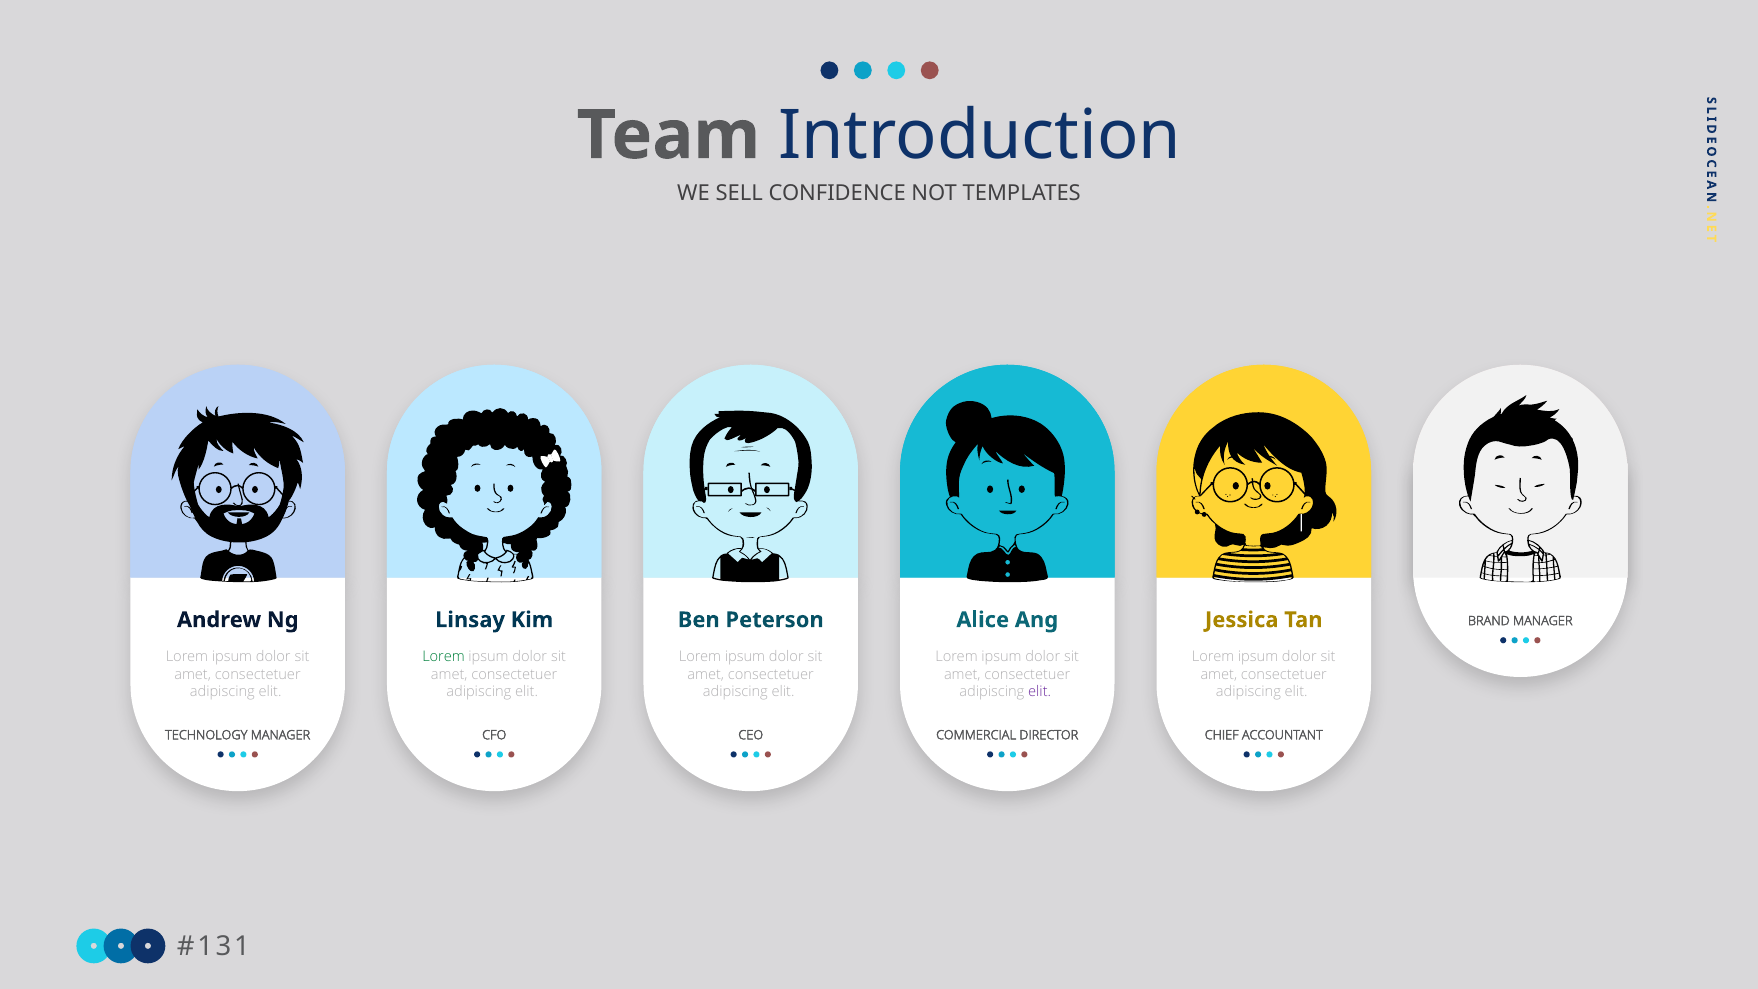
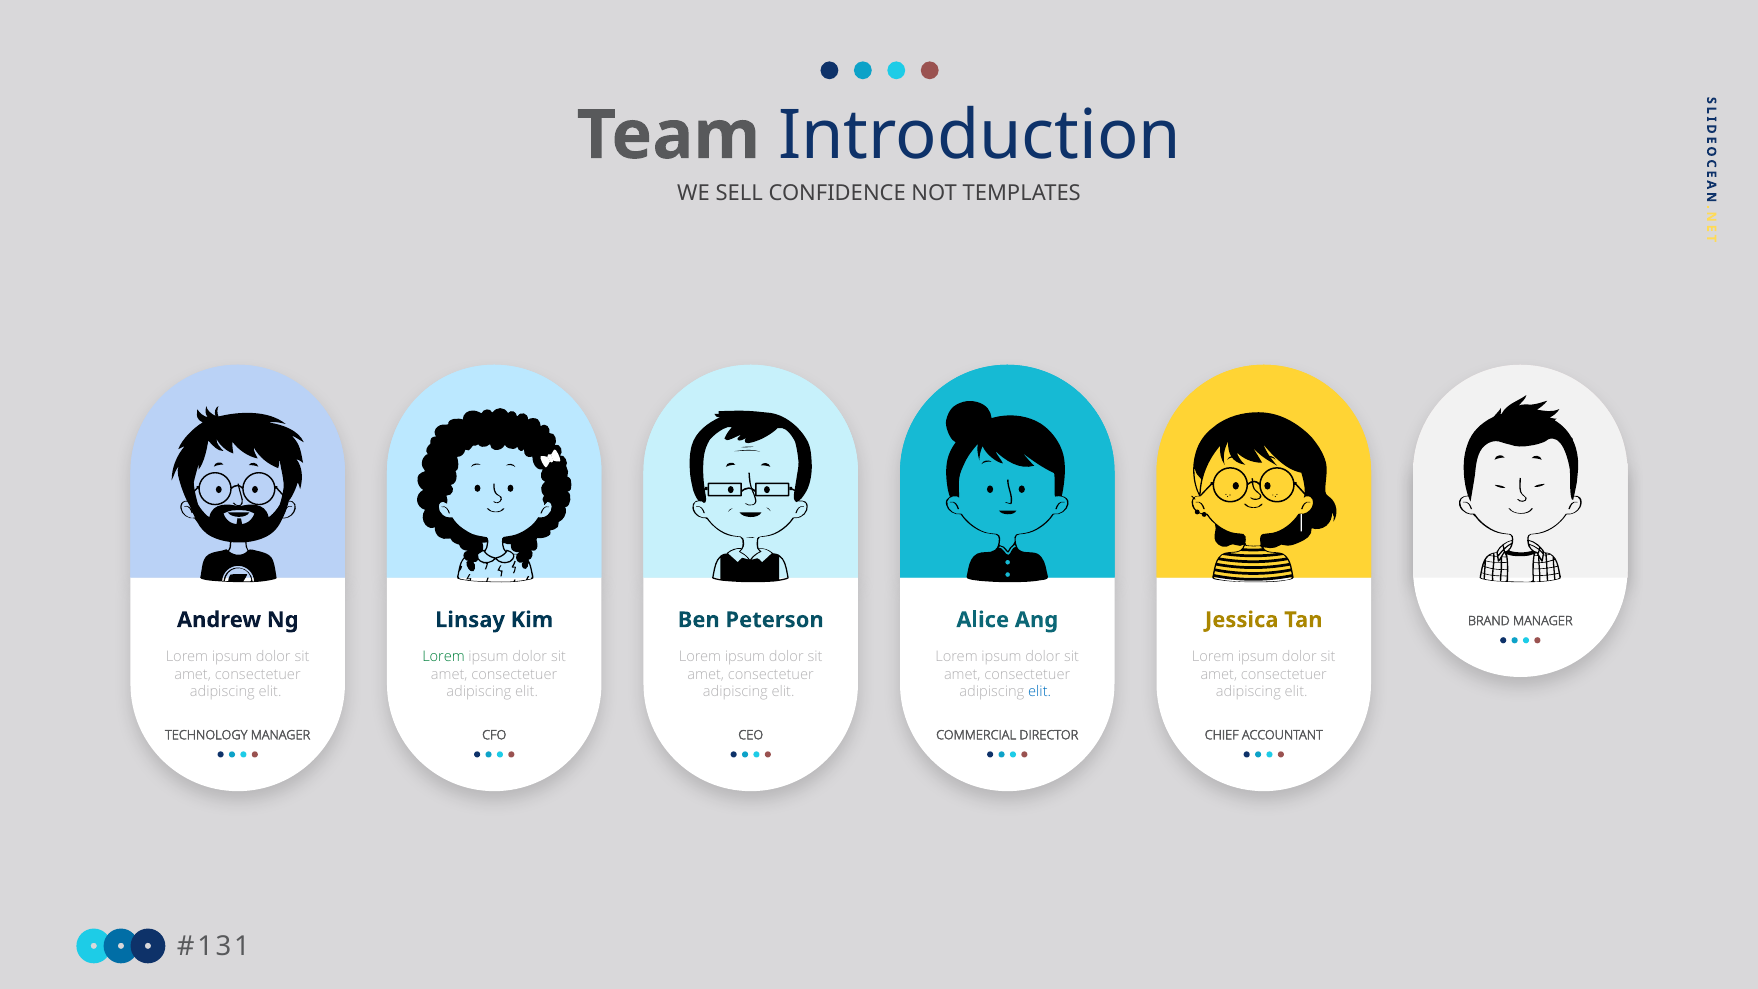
elit colour: purple -> blue (1040, 692)
